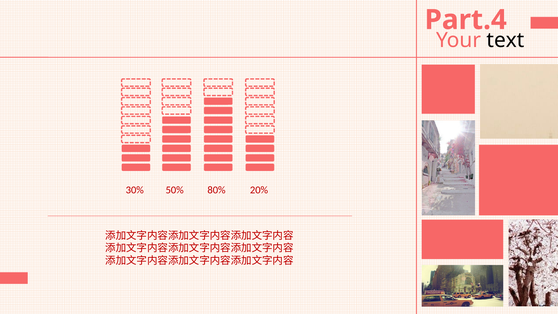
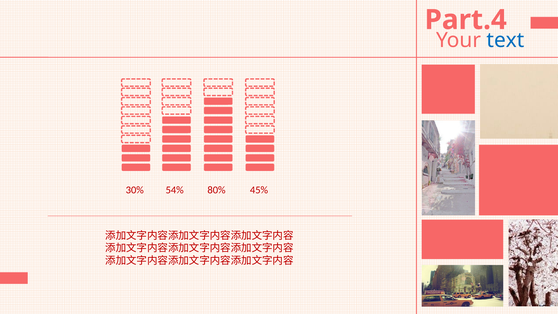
text colour: black -> blue (505, 40)
50%: 50% -> 54% (175, 190)
20%: 20% -> 45% (259, 190)
